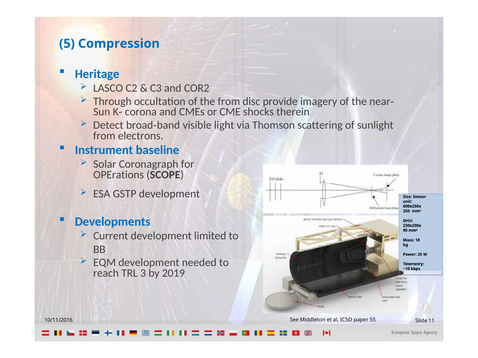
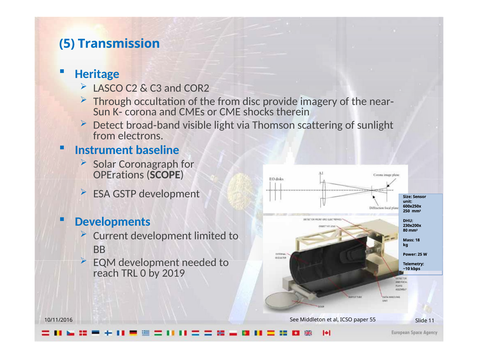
Compression: Compression -> Transmission (119, 44)
3: 3 -> 0 (143, 274)
